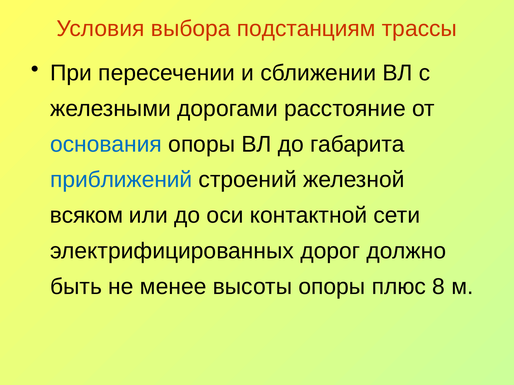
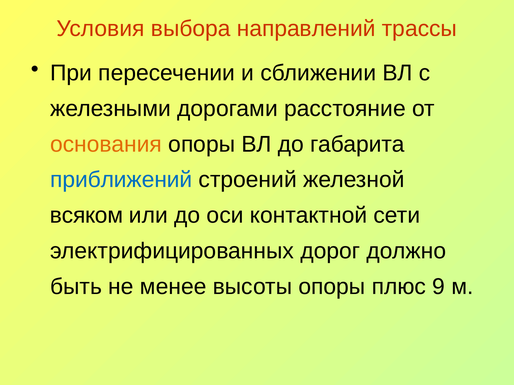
подстанциям: подстанциям -> направлений (306, 29)
основания colour: blue -> orange (106, 144)
8: 8 -> 9 (439, 287)
